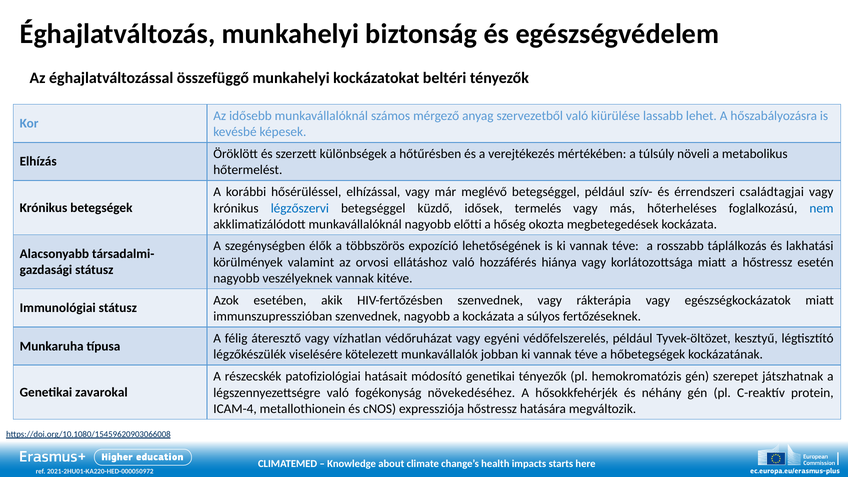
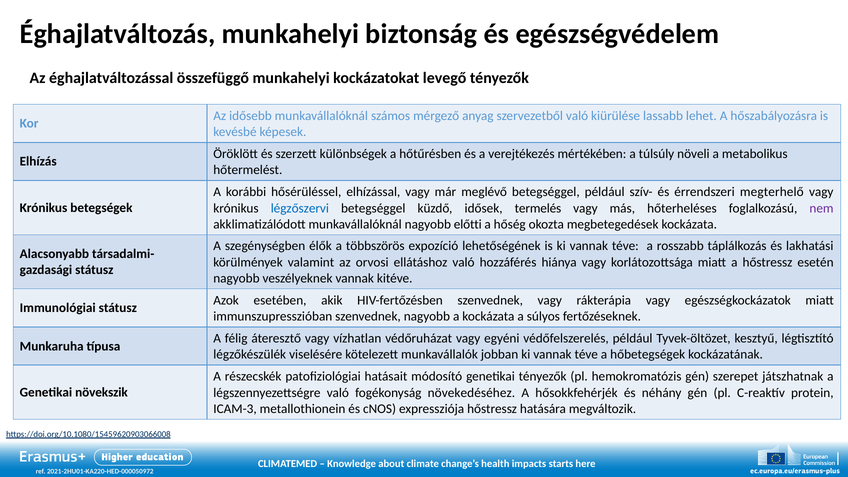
beltéri: beltéri -> levegő (445, 78)
családtagjai: családtagjai -> megterhelő (772, 192)
nem colour: blue -> purple (821, 208)
zavarokal: zavarokal -> növekszik (101, 392)
ICAM-4: ICAM-4 -> ICAM-3 (235, 409)
